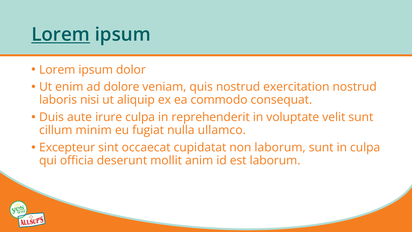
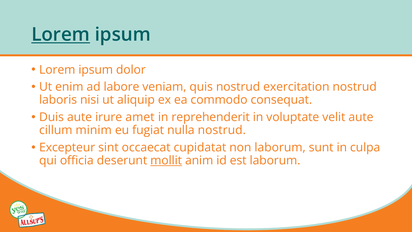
dolore: dolore -> labore (122, 87)
irure culpa: culpa -> amet (140, 117)
velit sunt: sunt -> aute (361, 117)
nulla ullamco: ullamco -> nostrud (222, 130)
mollit underline: none -> present (166, 160)
